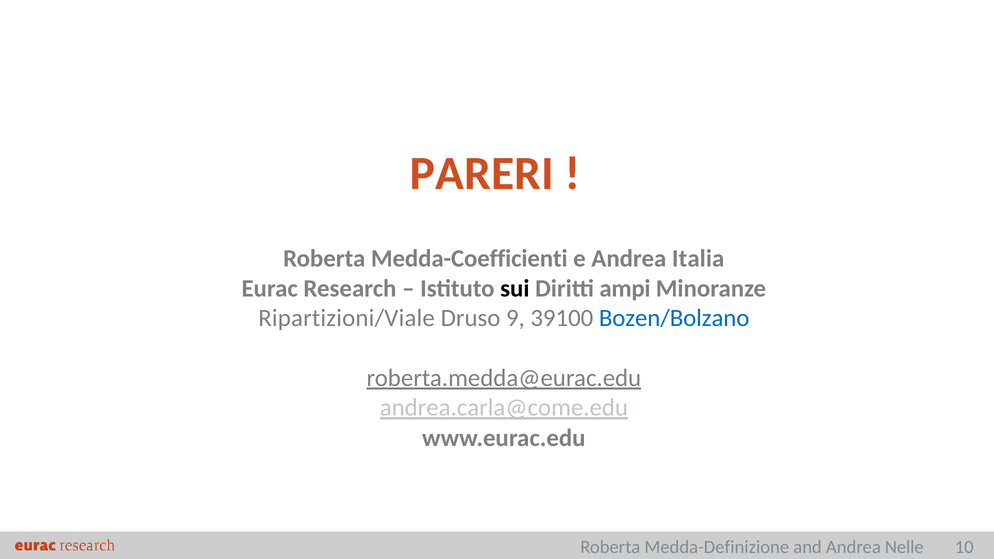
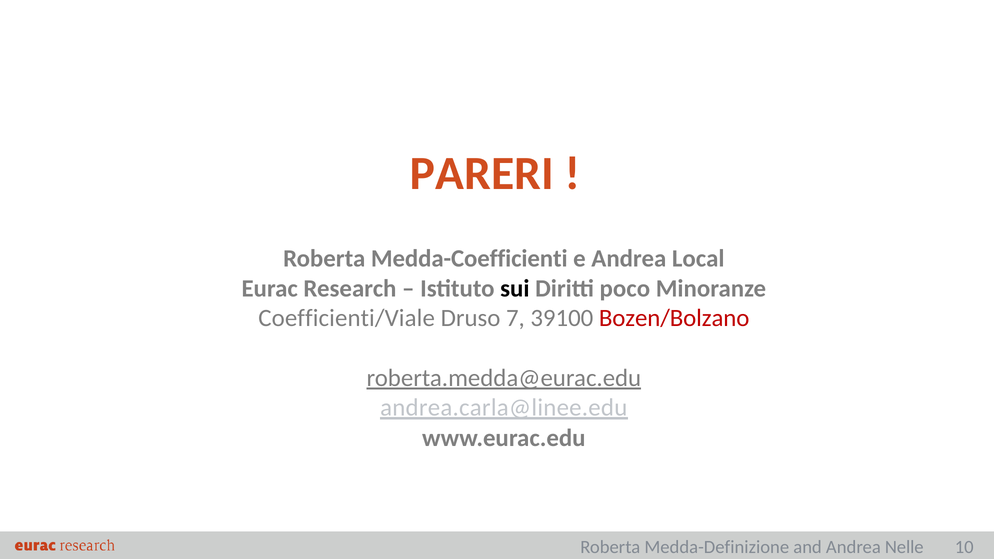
Italia: Italia -> Local (698, 259)
ampi: ampi -> poco (625, 288)
Ripartizioni/Viale: Ripartizioni/Viale -> Coefficienti/Viale (347, 318)
9: 9 -> 7 (515, 318)
Bozen/Bolzano colour: blue -> red (674, 318)
andrea.carla@come.edu: andrea.carla@come.edu -> andrea.carla@linee.edu (504, 408)
